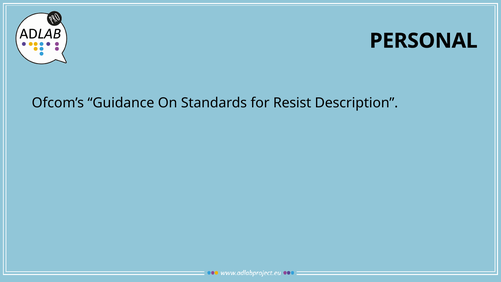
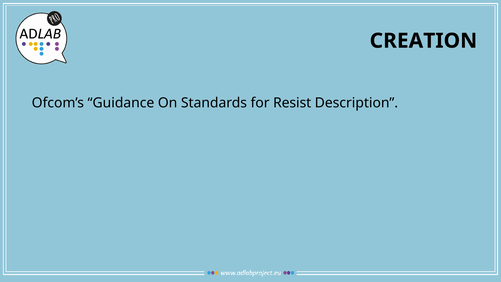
PERSONAL: PERSONAL -> CREATION (423, 41)
